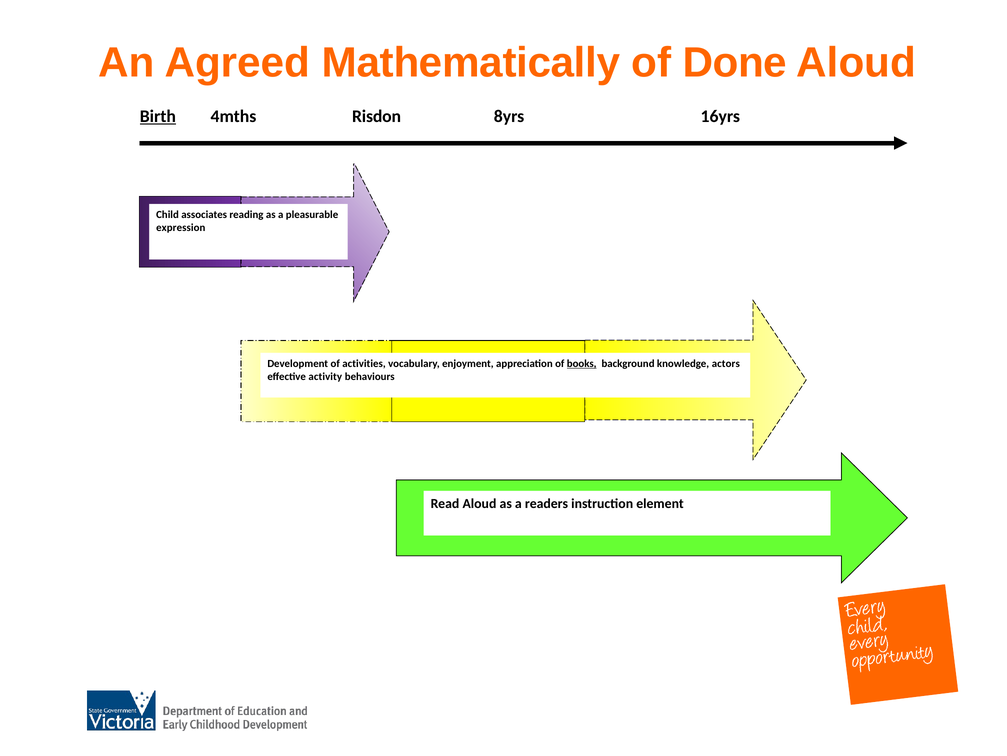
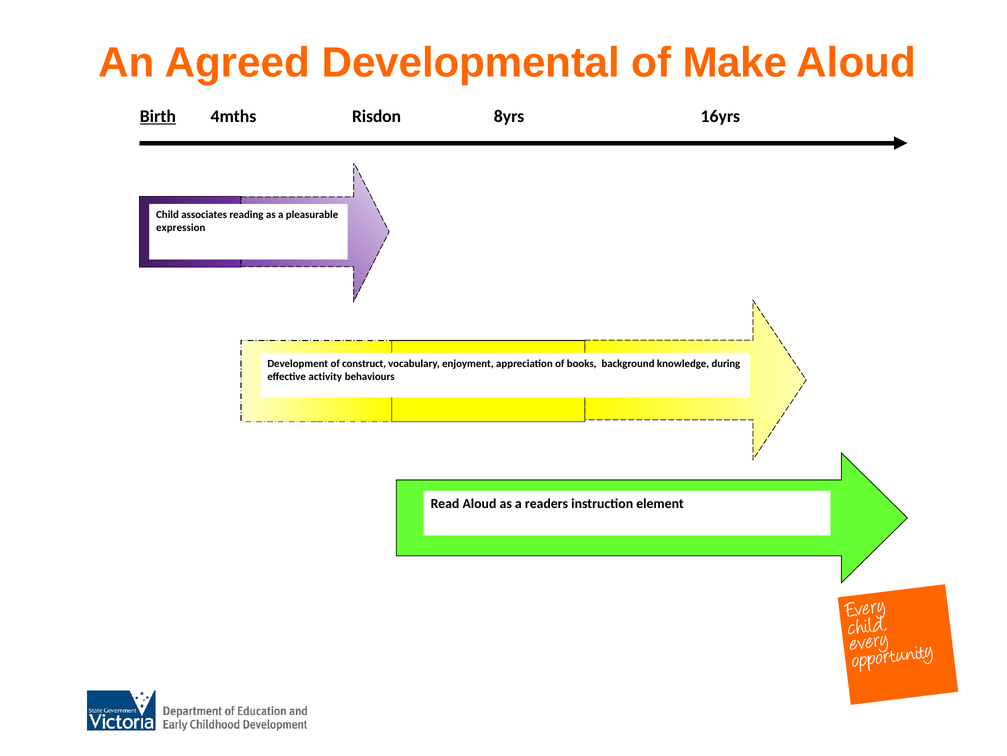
Mathematically: Mathematically -> Developmental (471, 63)
Done: Done -> Make (735, 63)
activities: activities -> construct (364, 363)
books underline: present -> none (582, 363)
actors: actors -> during (726, 363)
